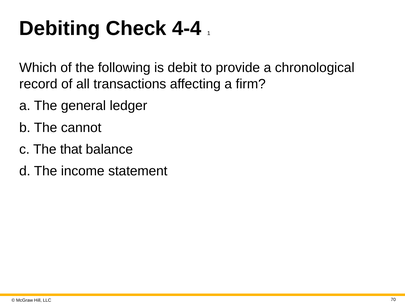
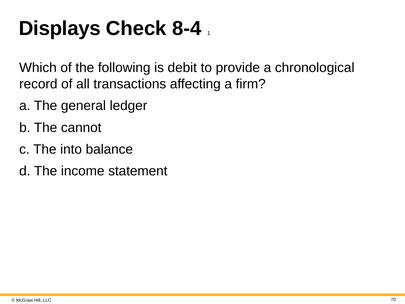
Debiting: Debiting -> Displays (60, 28)
4-4: 4-4 -> 8-4 (187, 28)
that: that -> into (71, 149)
